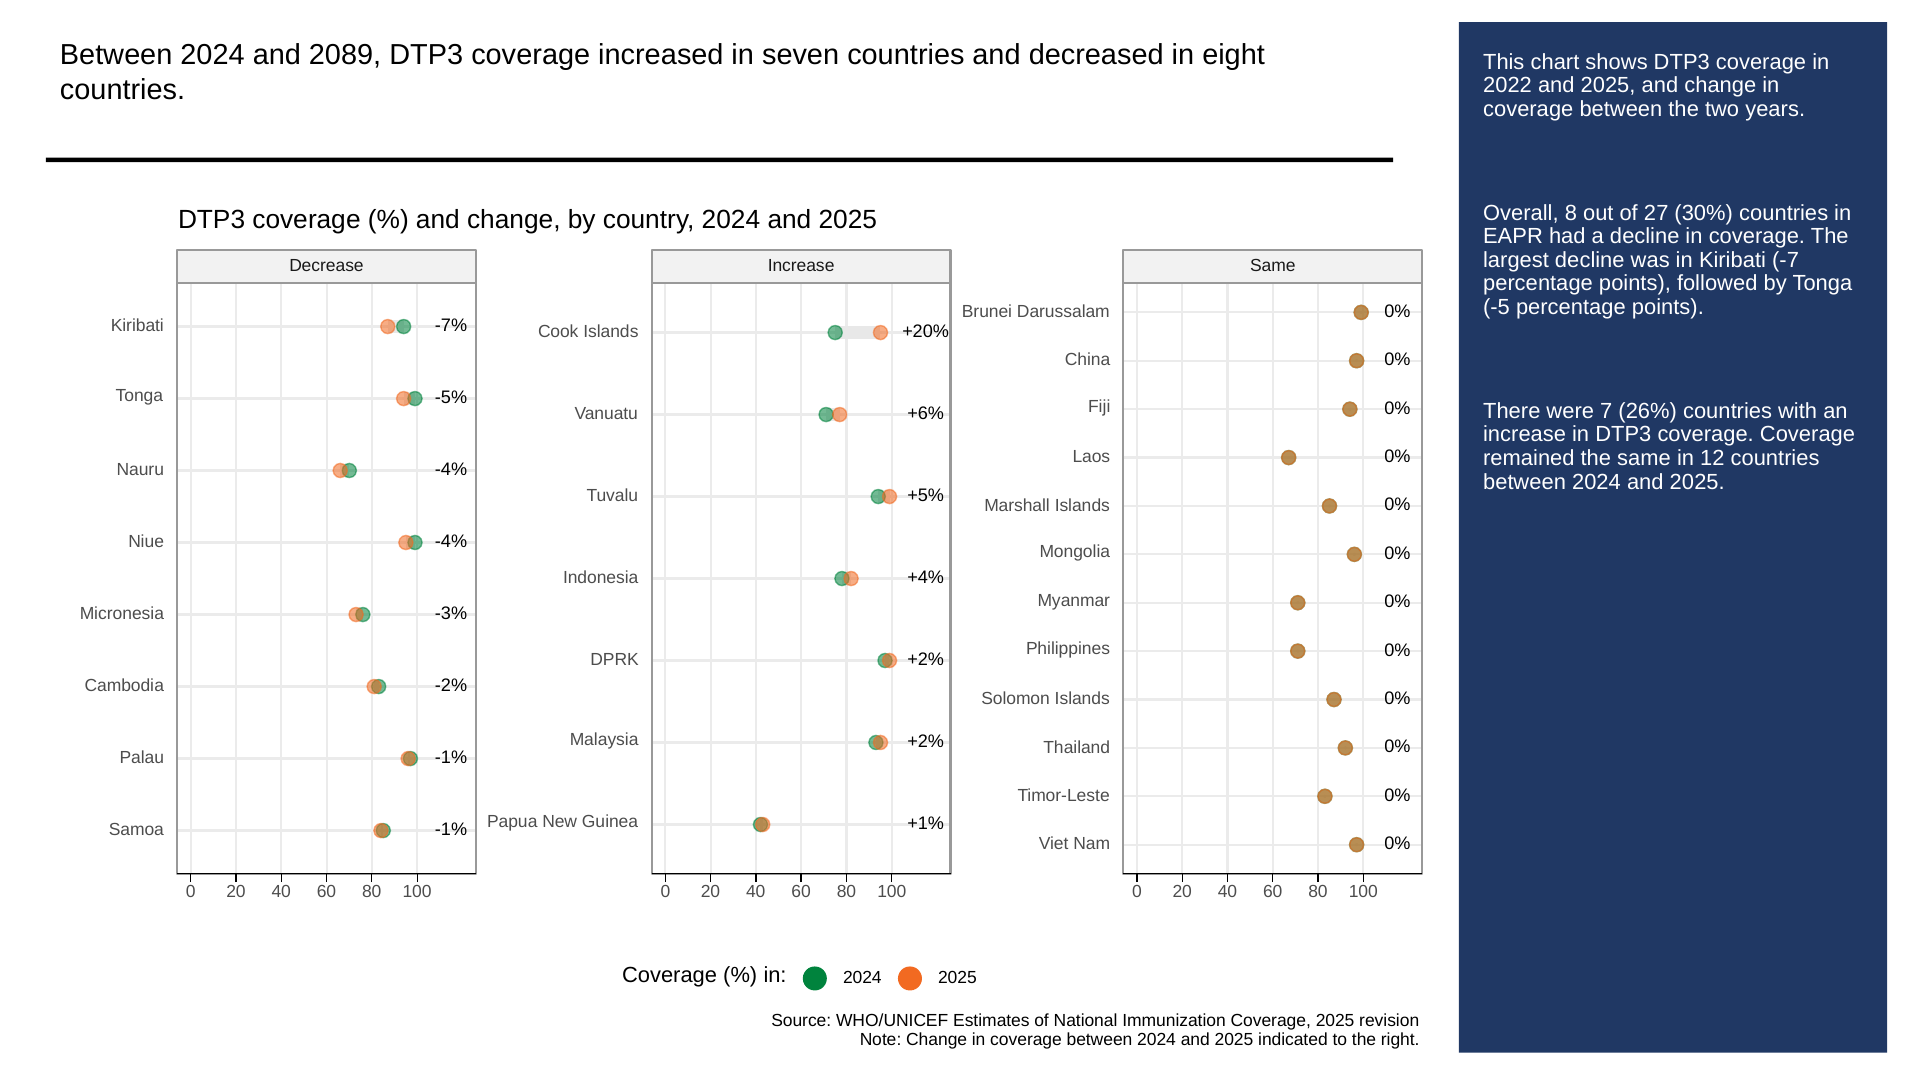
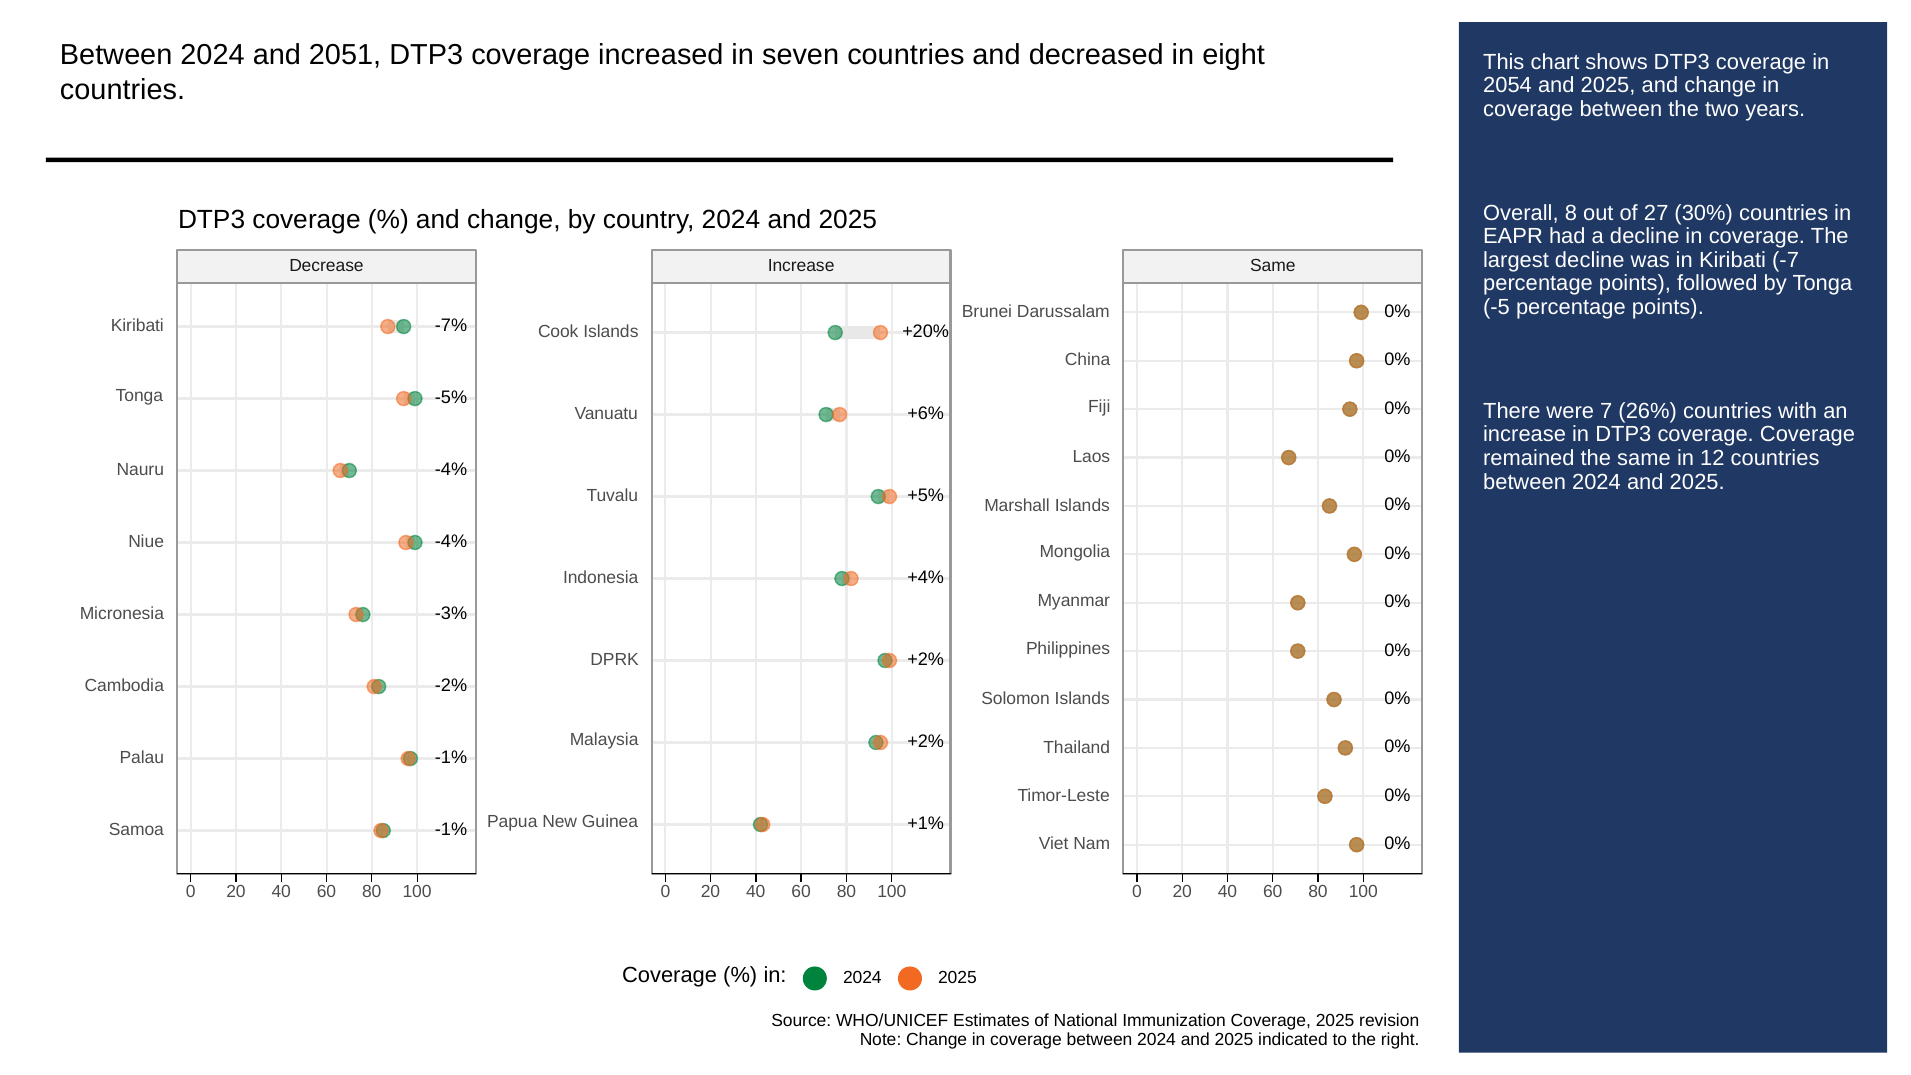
2089: 2089 -> 2051 (345, 55)
2022: 2022 -> 2054 (1508, 85)
